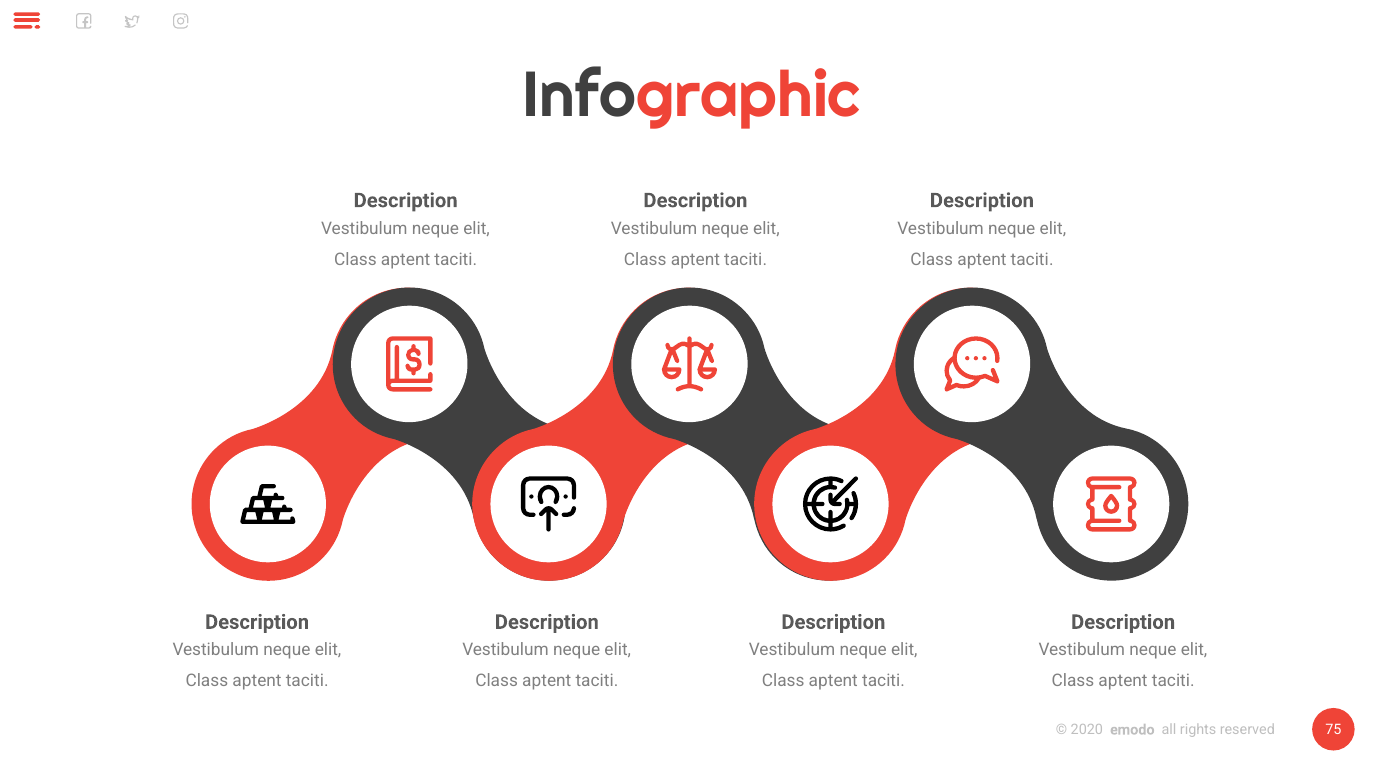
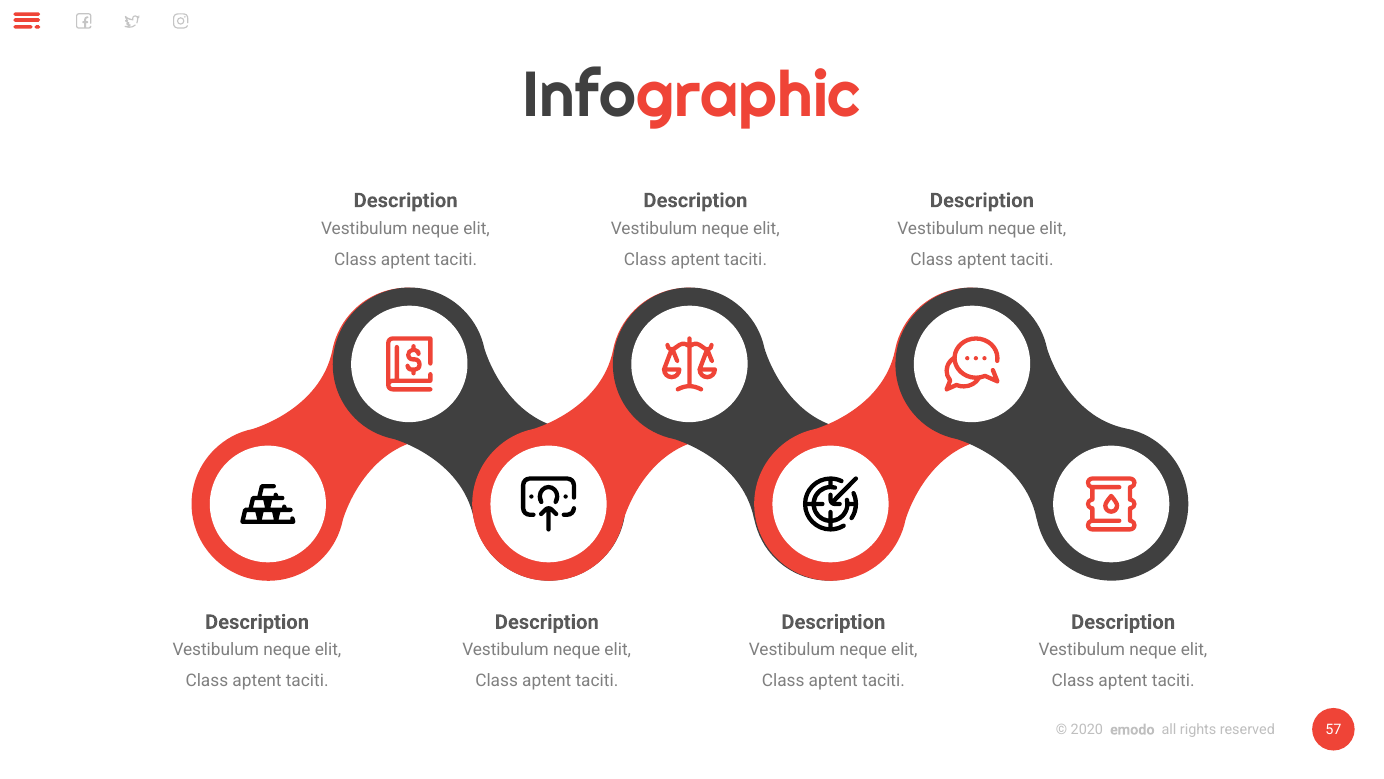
75: 75 -> 57 (1333, 730)
